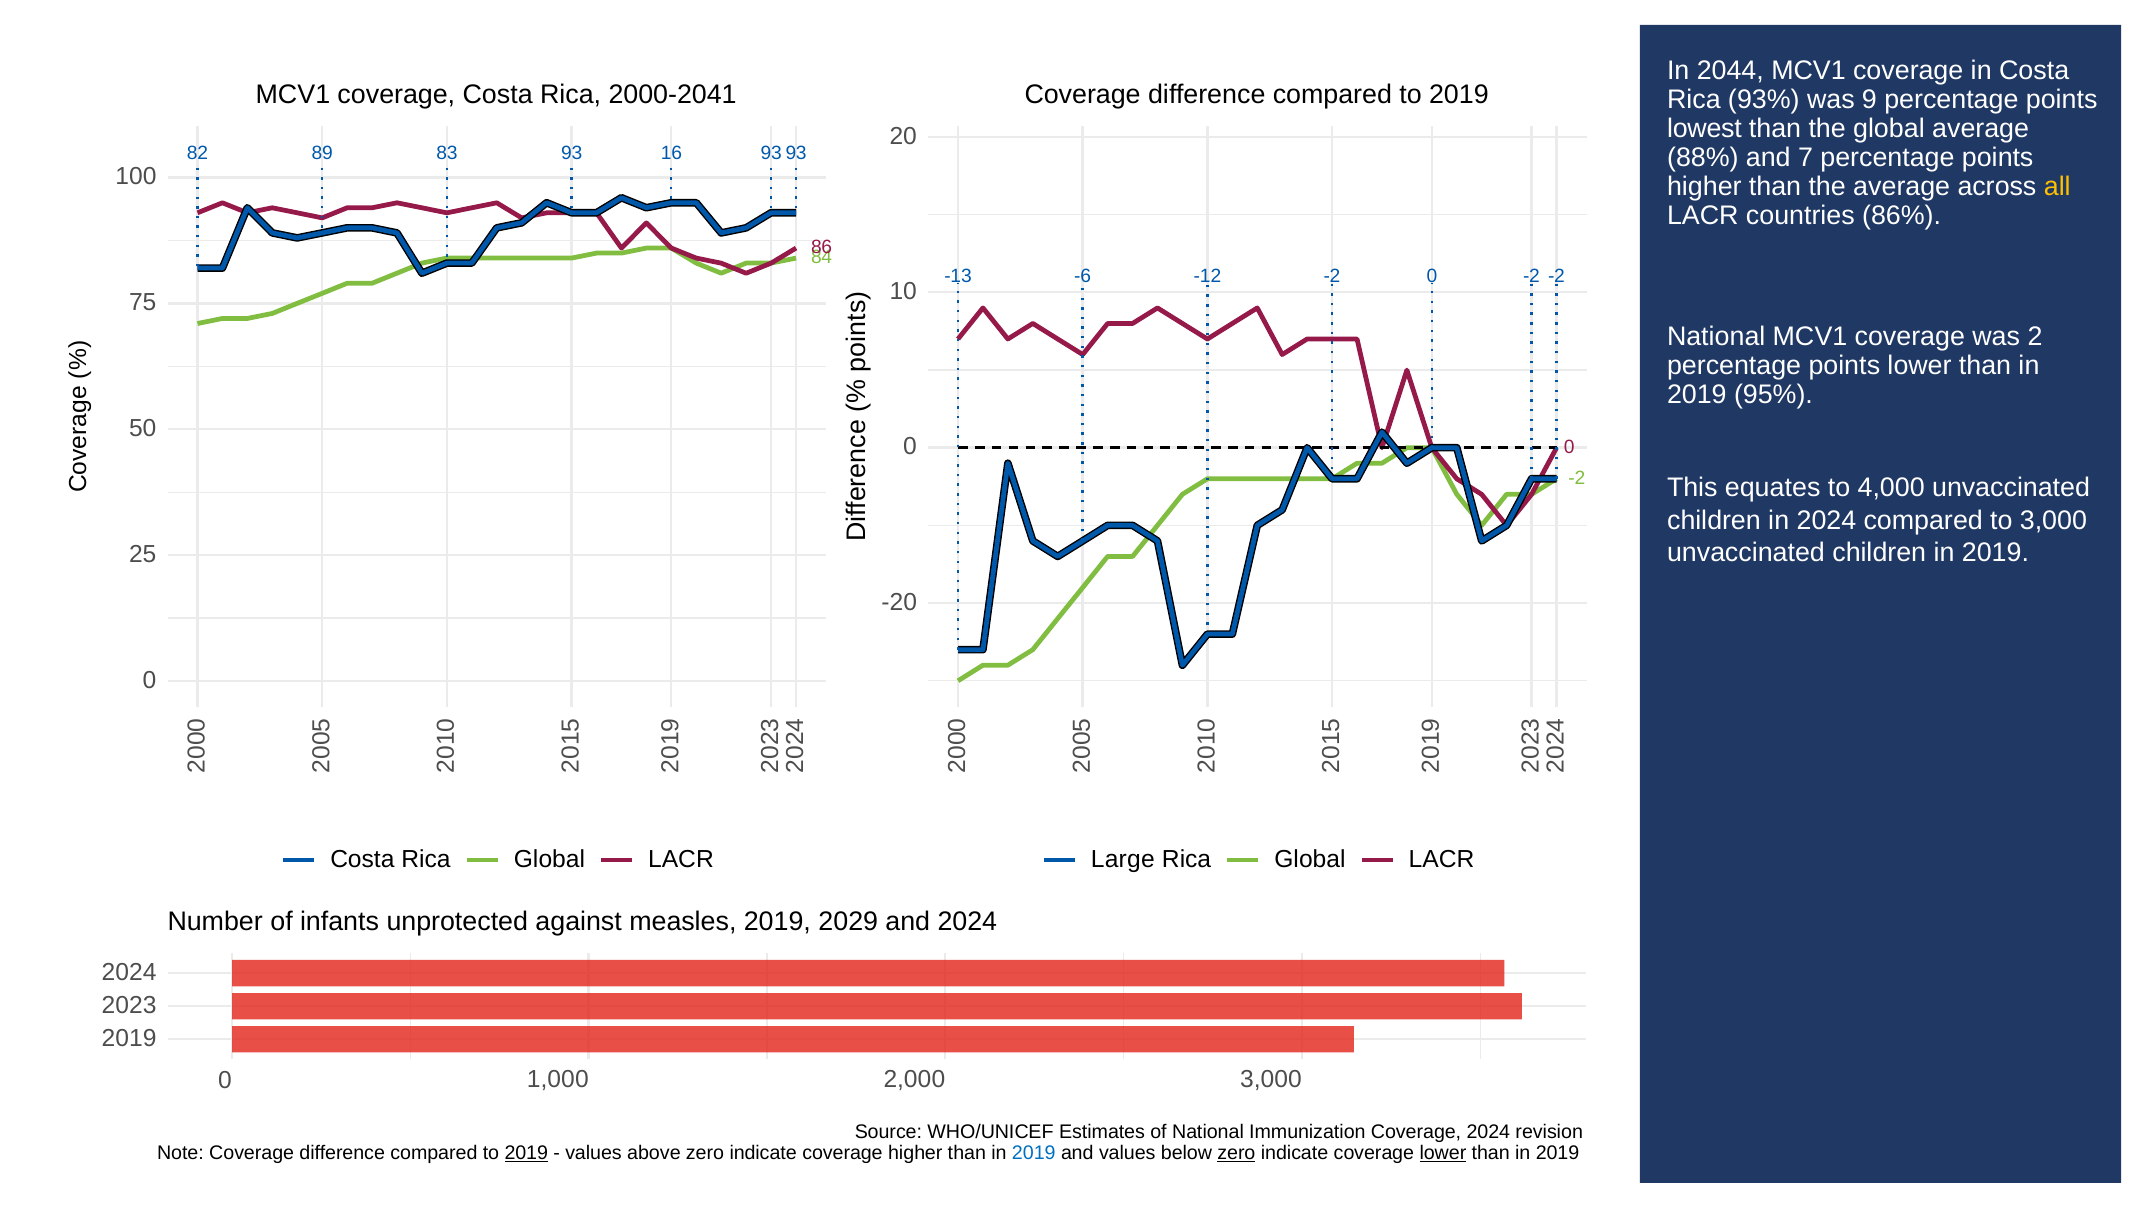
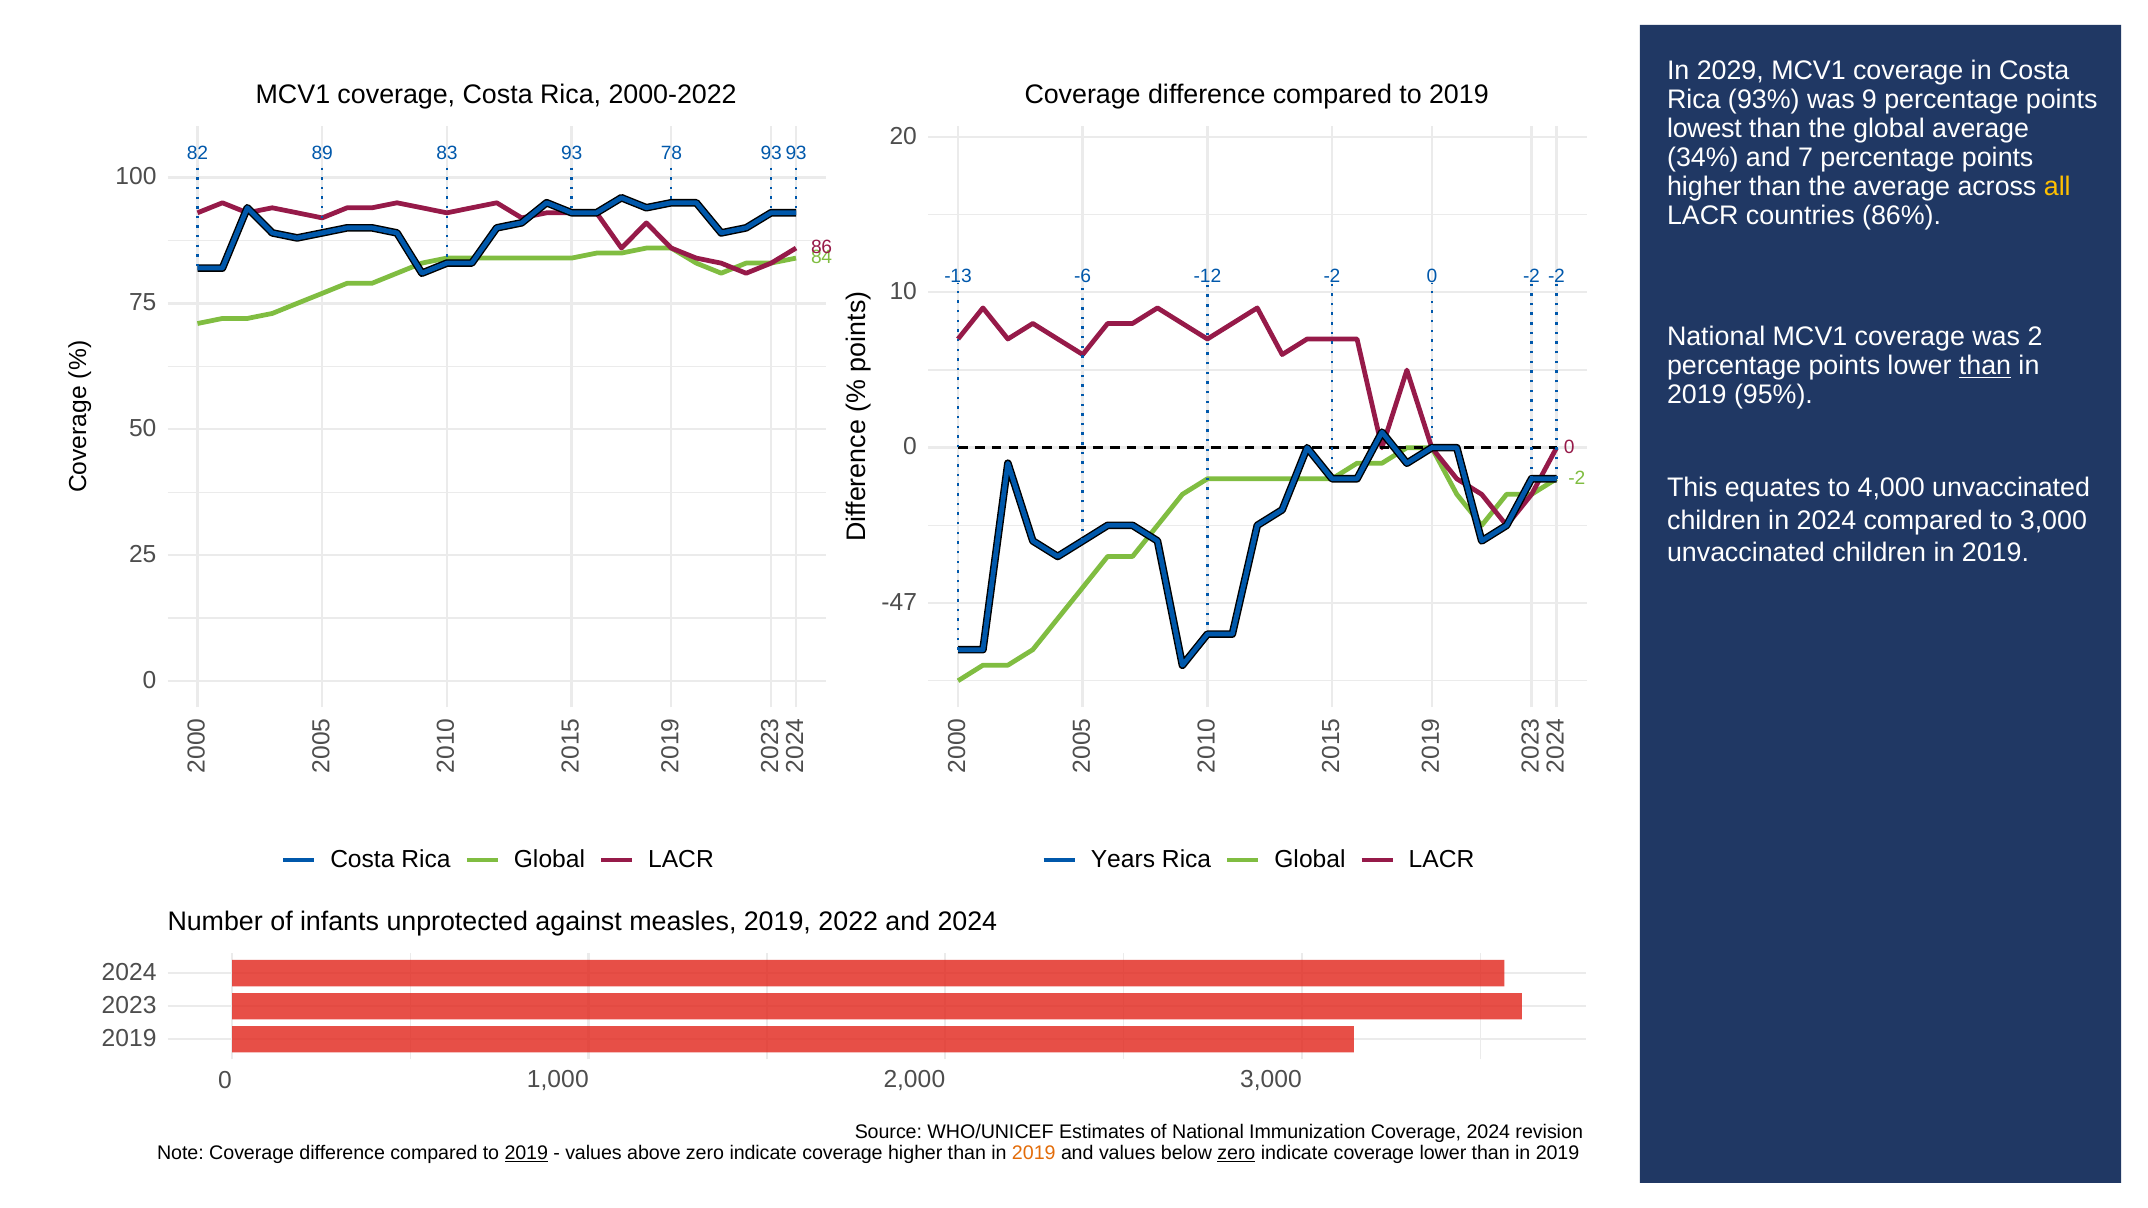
2044: 2044 -> 2029 (1730, 71)
2000-2041: 2000-2041 -> 2000-2022 (673, 95)
16: 16 -> 78 (671, 154)
88%: 88% -> 34% (1703, 158)
than underline: none -> present (1985, 366)
-20: -20 -> -47 (899, 602)
Large: Large -> Years (1123, 859)
2029: 2029 -> 2022 (848, 922)
2019 colour: blue -> orange (1034, 1154)
lower underline: present -> none (1443, 1154)
